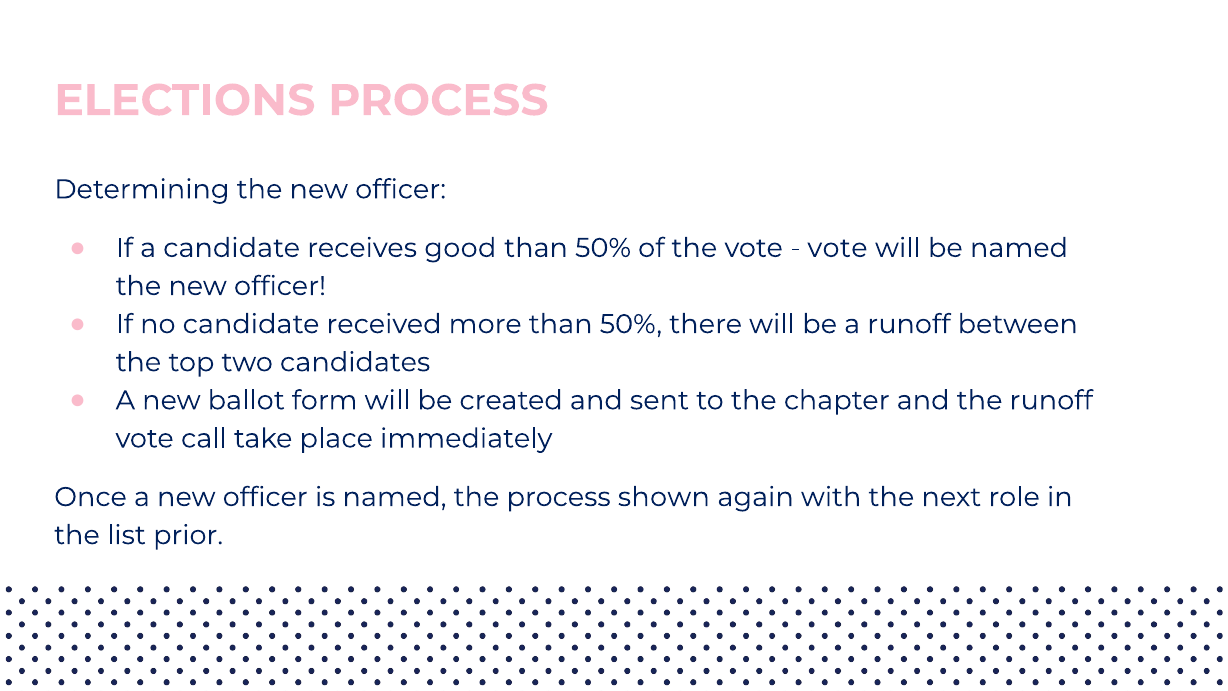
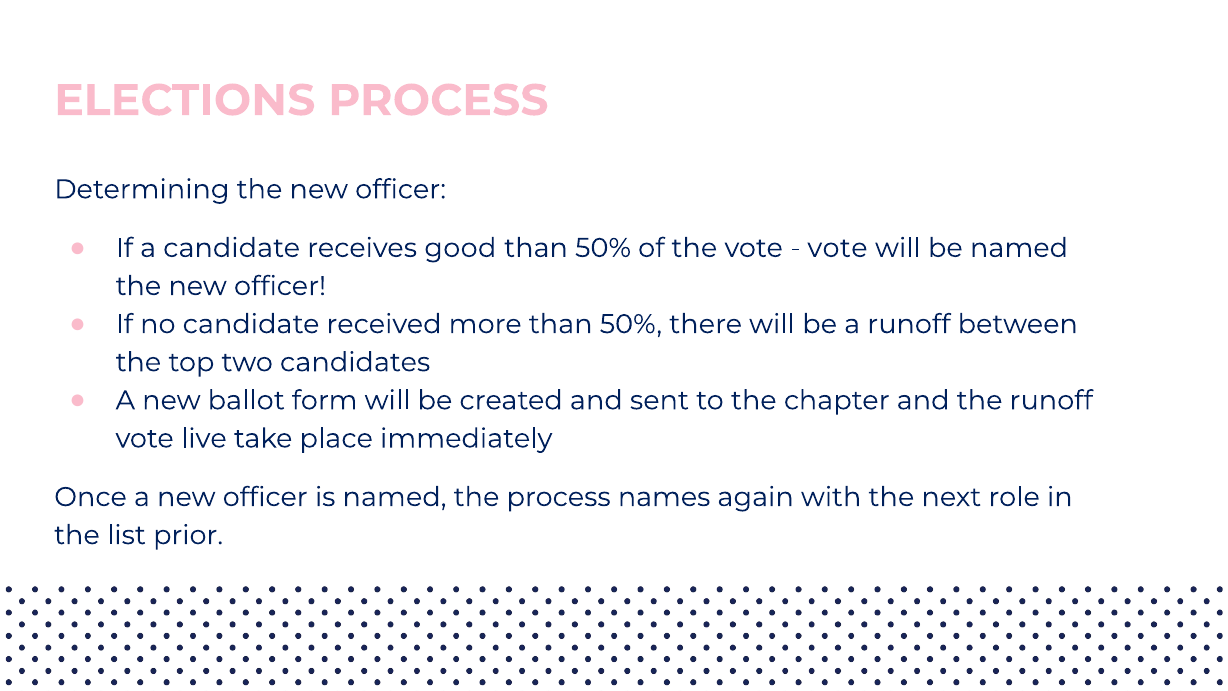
call: call -> live (204, 438)
shown: shown -> names (664, 497)
